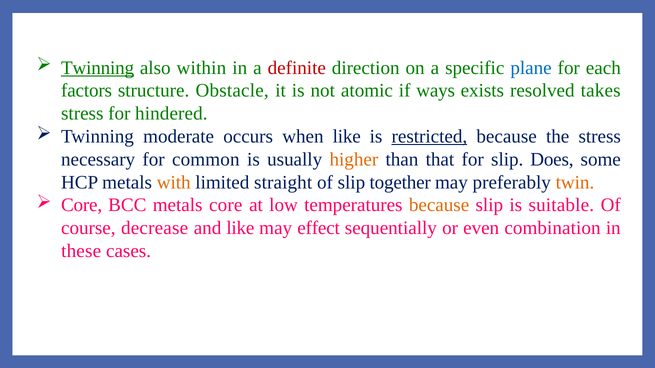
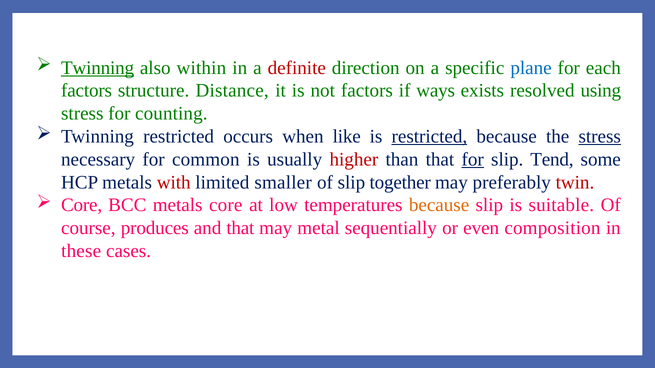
Obstacle: Obstacle -> Distance (232, 91)
not atomic: atomic -> factors (367, 91)
takes: takes -> using (601, 91)
hindered: hindered -> counting (171, 114)
Twinning moderate: moderate -> restricted (179, 137)
stress underline: none -> present (600, 137)
higher colour: orange -> red (354, 160)
for underline: none -> present (473, 160)
Does: Does -> Tend (552, 160)
with colour: orange -> red (174, 182)
straight: straight -> smaller (283, 182)
twin colour: orange -> red (575, 182)
decrease: decrease -> produces (155, 228)
and like: like -> that (240, 228)
effect: effect -> metal (319, 228)
combination: combination -> composition (552, 228)
